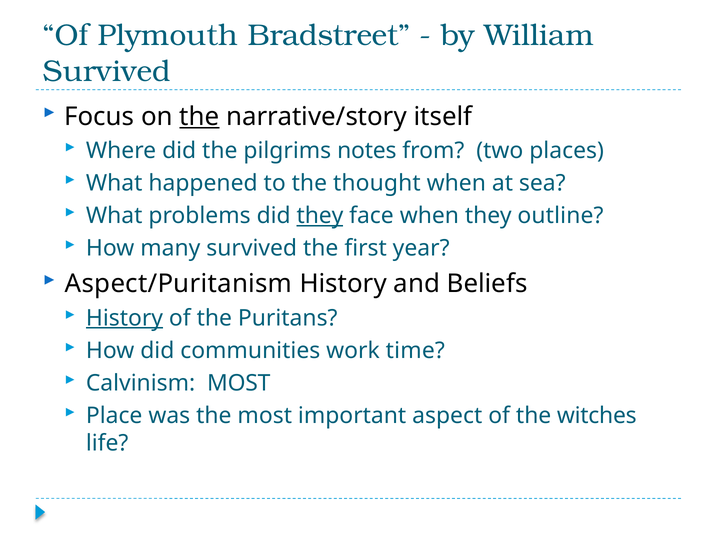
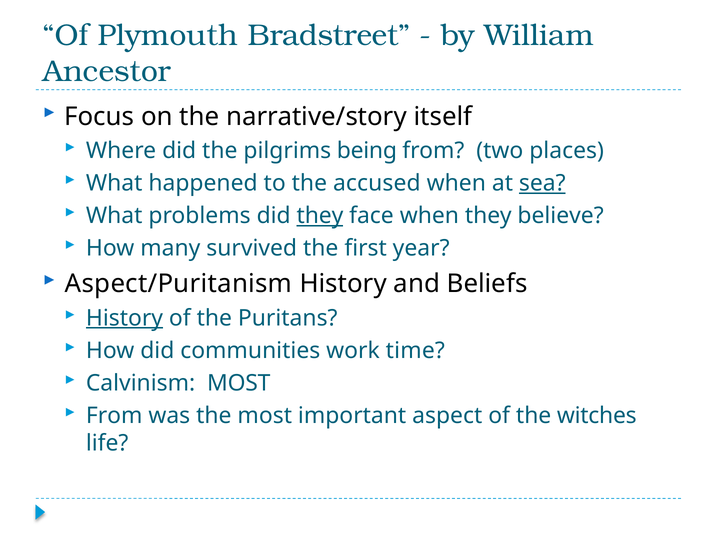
Survived: Survived -> Ancestor (107, 71)
the underline: present -> none (199, 117)
notes: notes -> being (367, 151)
thought: thought -> accused (377, 183)
sea underline: none -> present (542, 183)
outline: outline -> believe (561, 216)
Place: Place -> From (114, 415)
